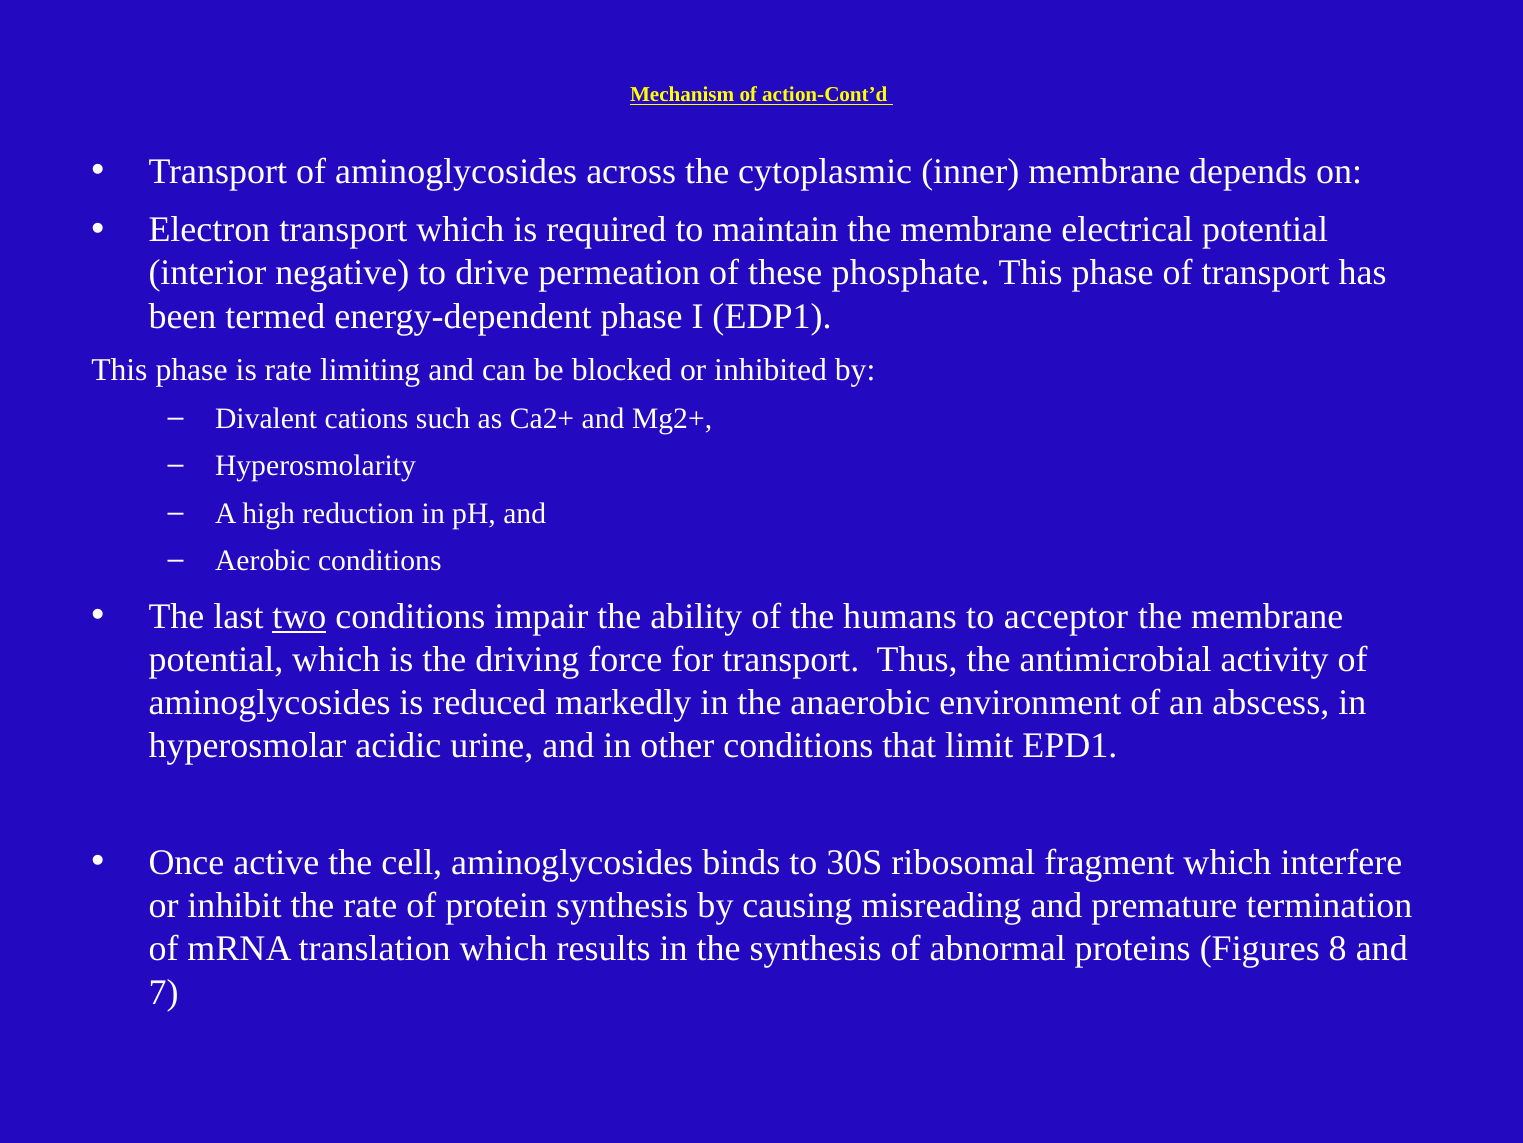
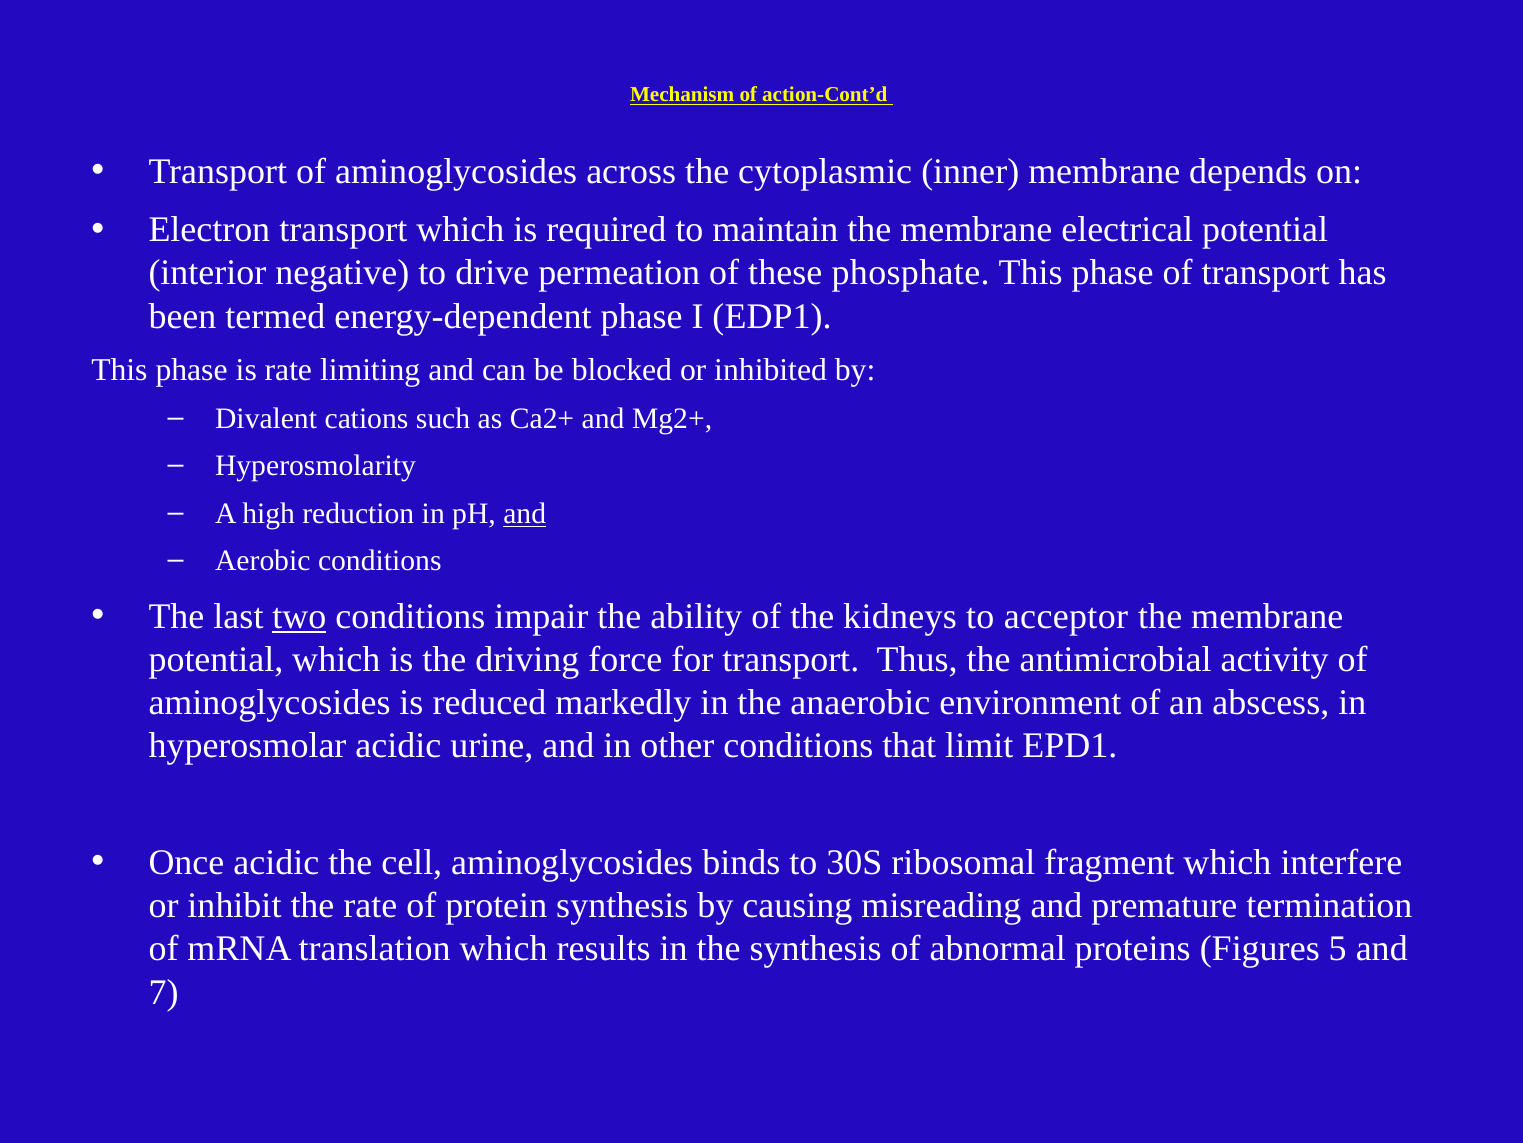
and underline: none -> present (525, 513)
humans: humans -> kidneys (900, 616)
Once active: active -> acidic (276, 862)
8: 8 -> 5 (1338, 948)
